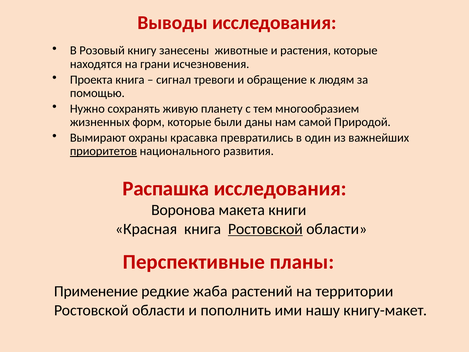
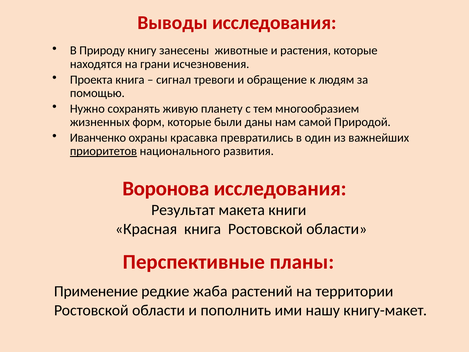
Розовый: Розовый -> Природу (102, 51)
Вымирают: Вымирают -> Иванченко (98, 138)
Распашка: Распашка -> Воронова (166, 188)
Воронова: Воронова -> Результат (183, 210)
Ростовской underline: present -> none (265, 229)
